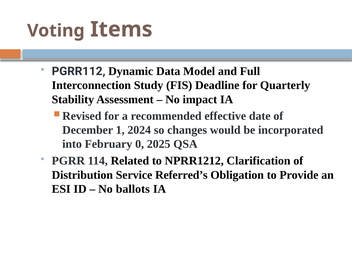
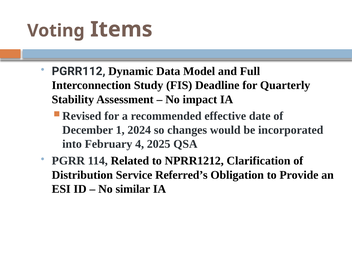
0: 0 -> 4 (140, 144)
ballots: ballots -> similar (133, 189)
